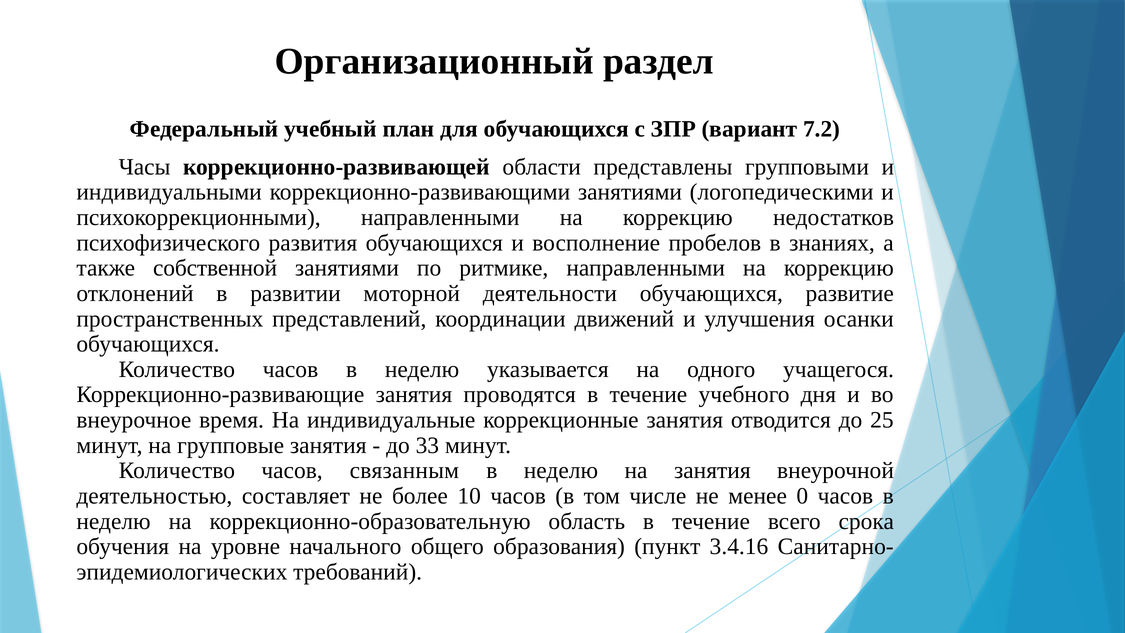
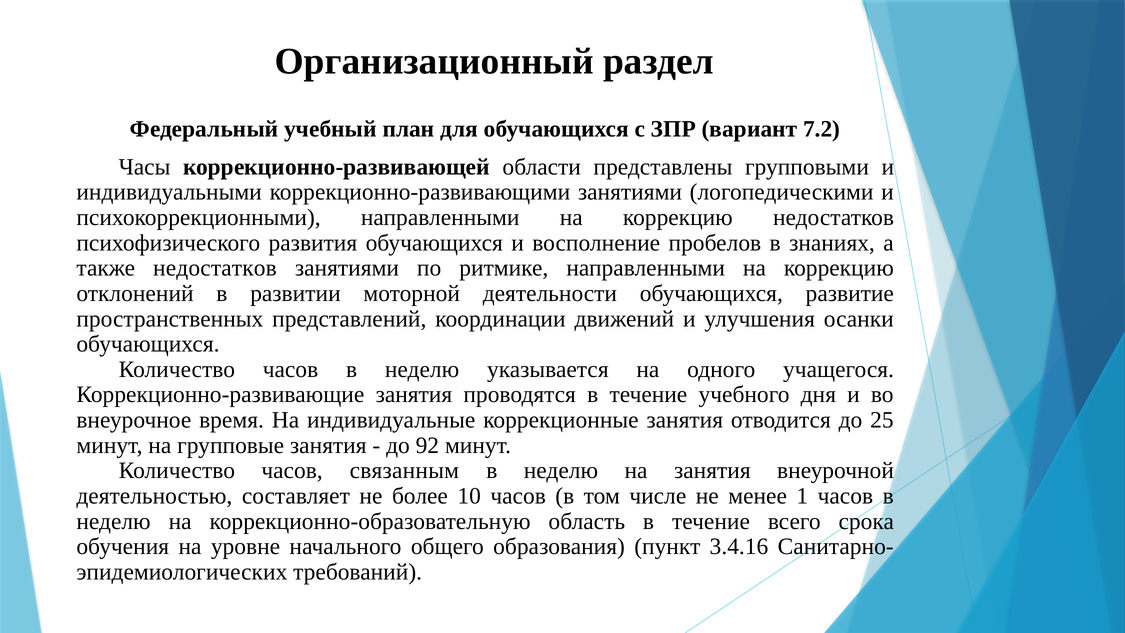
также собственной: собственной -> недостатков (215, 268)
33: 33 -> 92 (427, 445)
0: 0 -> 1 (802, 496)
